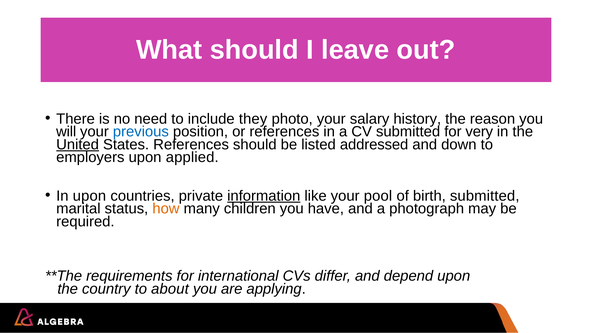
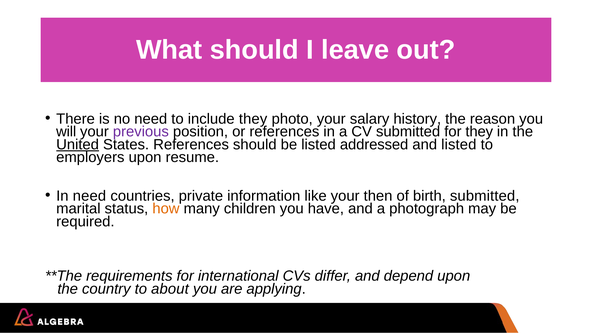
previous colour: blue -> purple (141, 132)
for very: very -> they (479, 132)
and down: down -> listed (459, 144)
applied: applied -> resume (192, 157)
In upon: upon -> need (89, 196)
information underline: present -> none (264, 196)
pool: pool -> then (378, 196)
